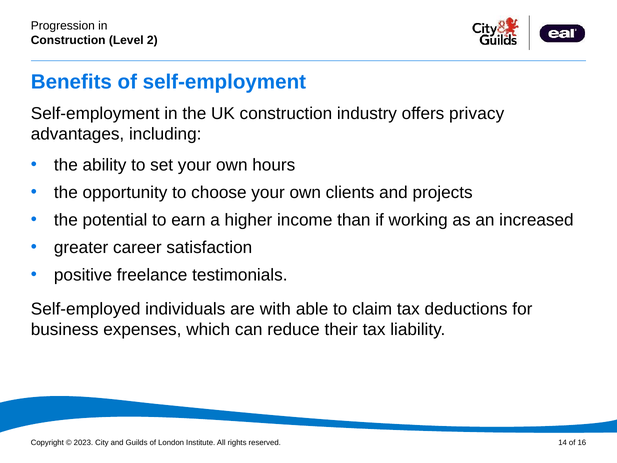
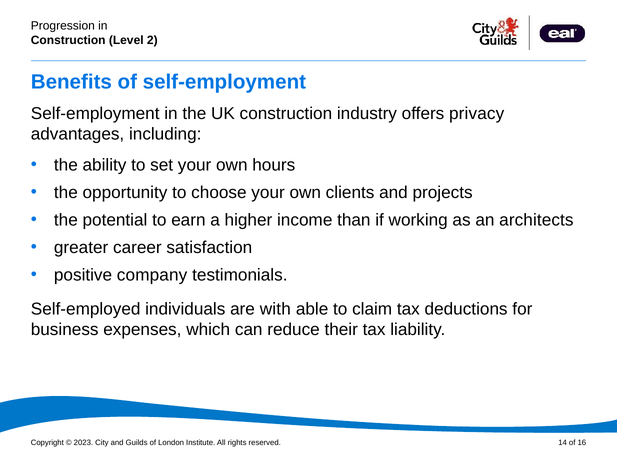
increased: increased -> architects (536, 220)
freelance: freelance -> company (152, 275)
